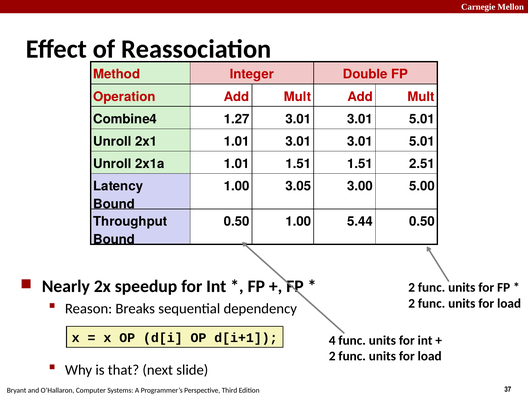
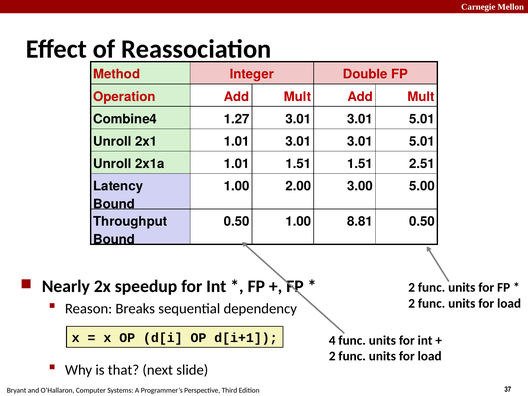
3.05: 3.05 -> 2.00 (298, 186)
5.44: 5.44 -> 8.81 (360, 222)
